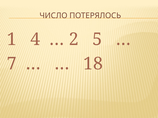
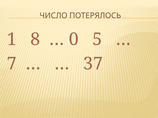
4: 4 -> 8 (35, 39)
2: 2 -> 0 (74, 39)
18: 18 -> 37 (93, 64)
